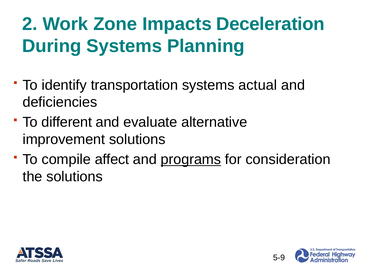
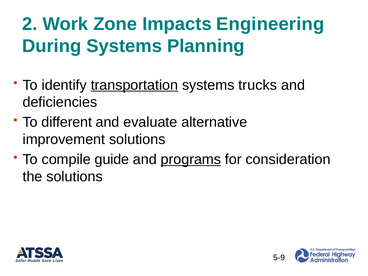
Deceleration: Deceleration -> Engineering (270, 24)
transportation underline: none -> present (134, 85)
actual: actual -> trucks (258, 85)
affect: affect -> guide (112, 159)
